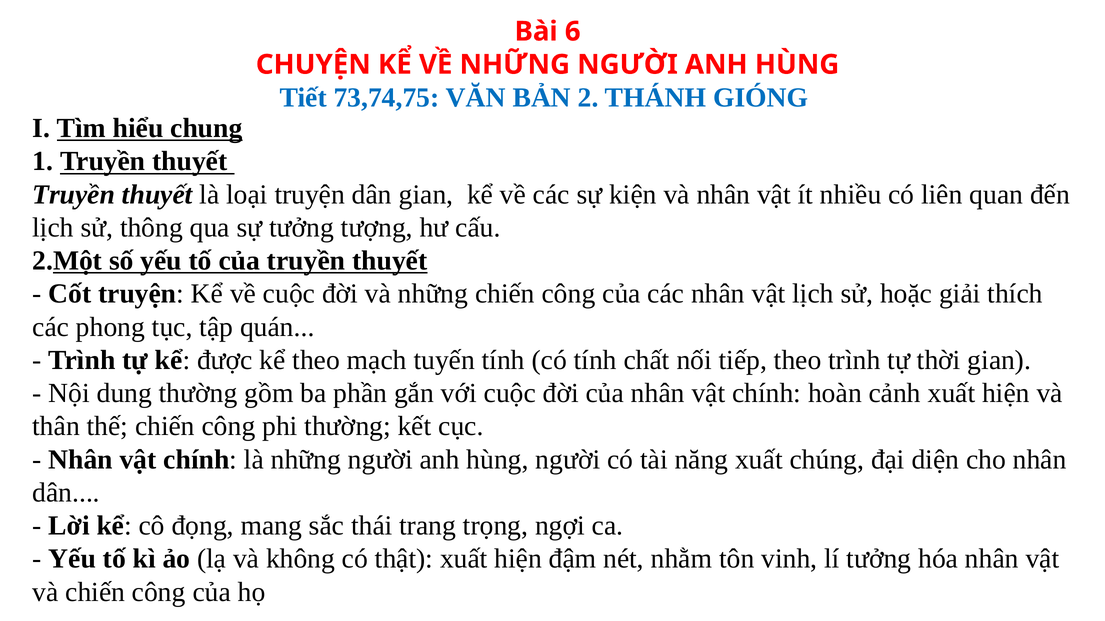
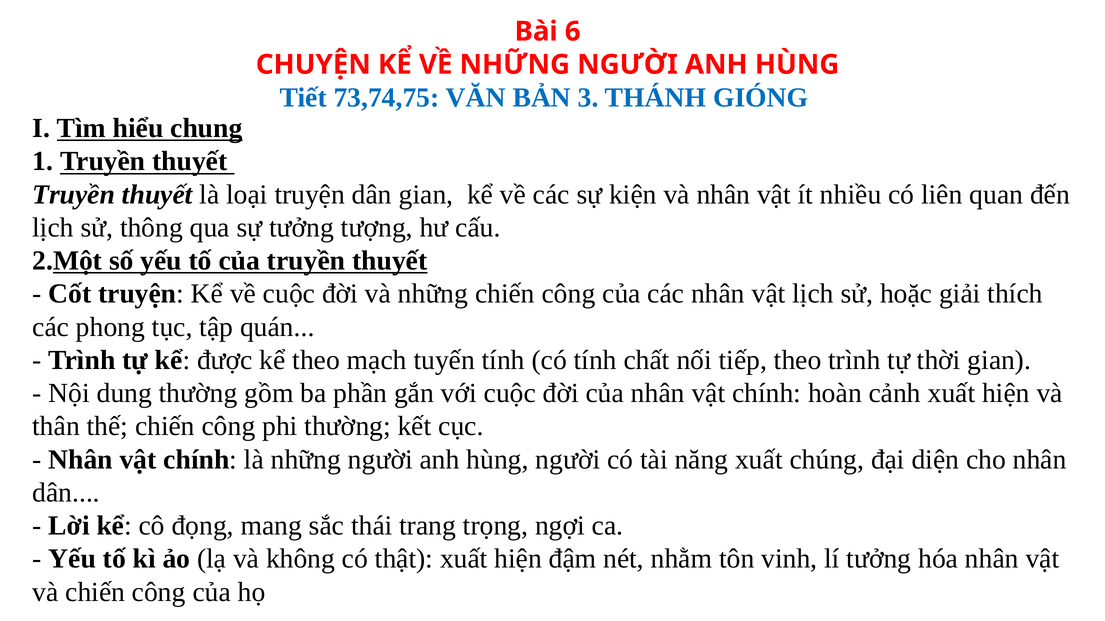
2: 2 -> 3 (588, 98)
